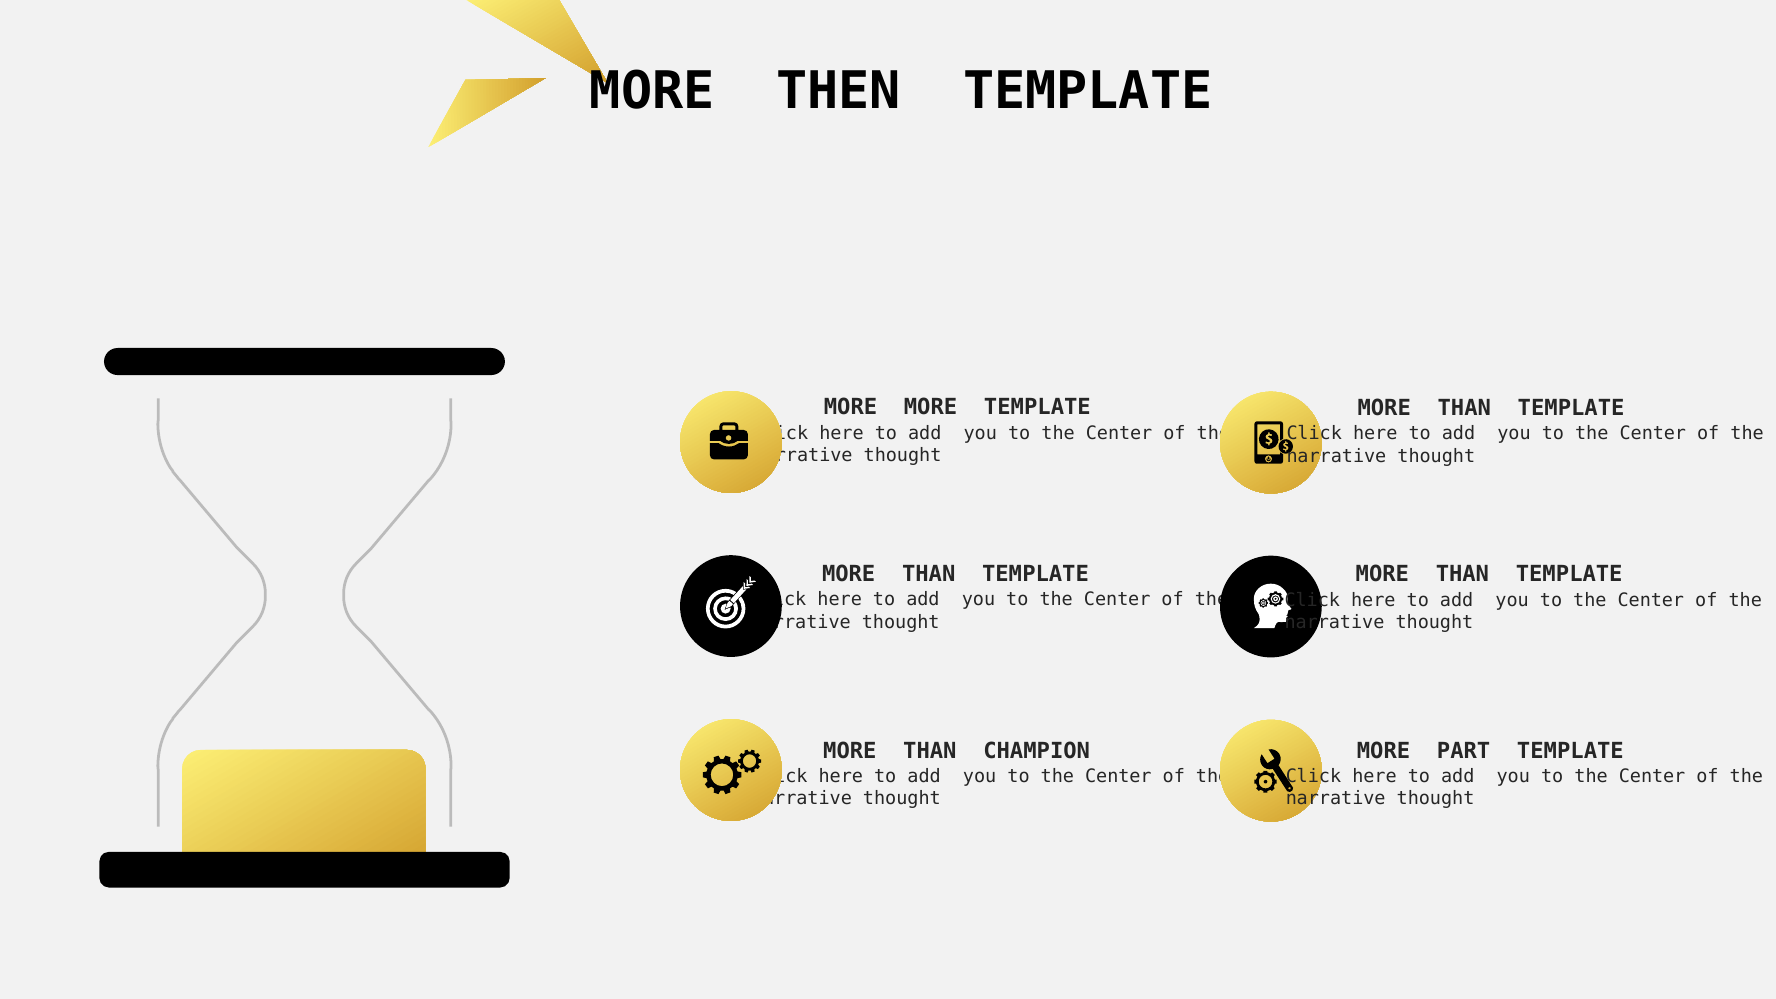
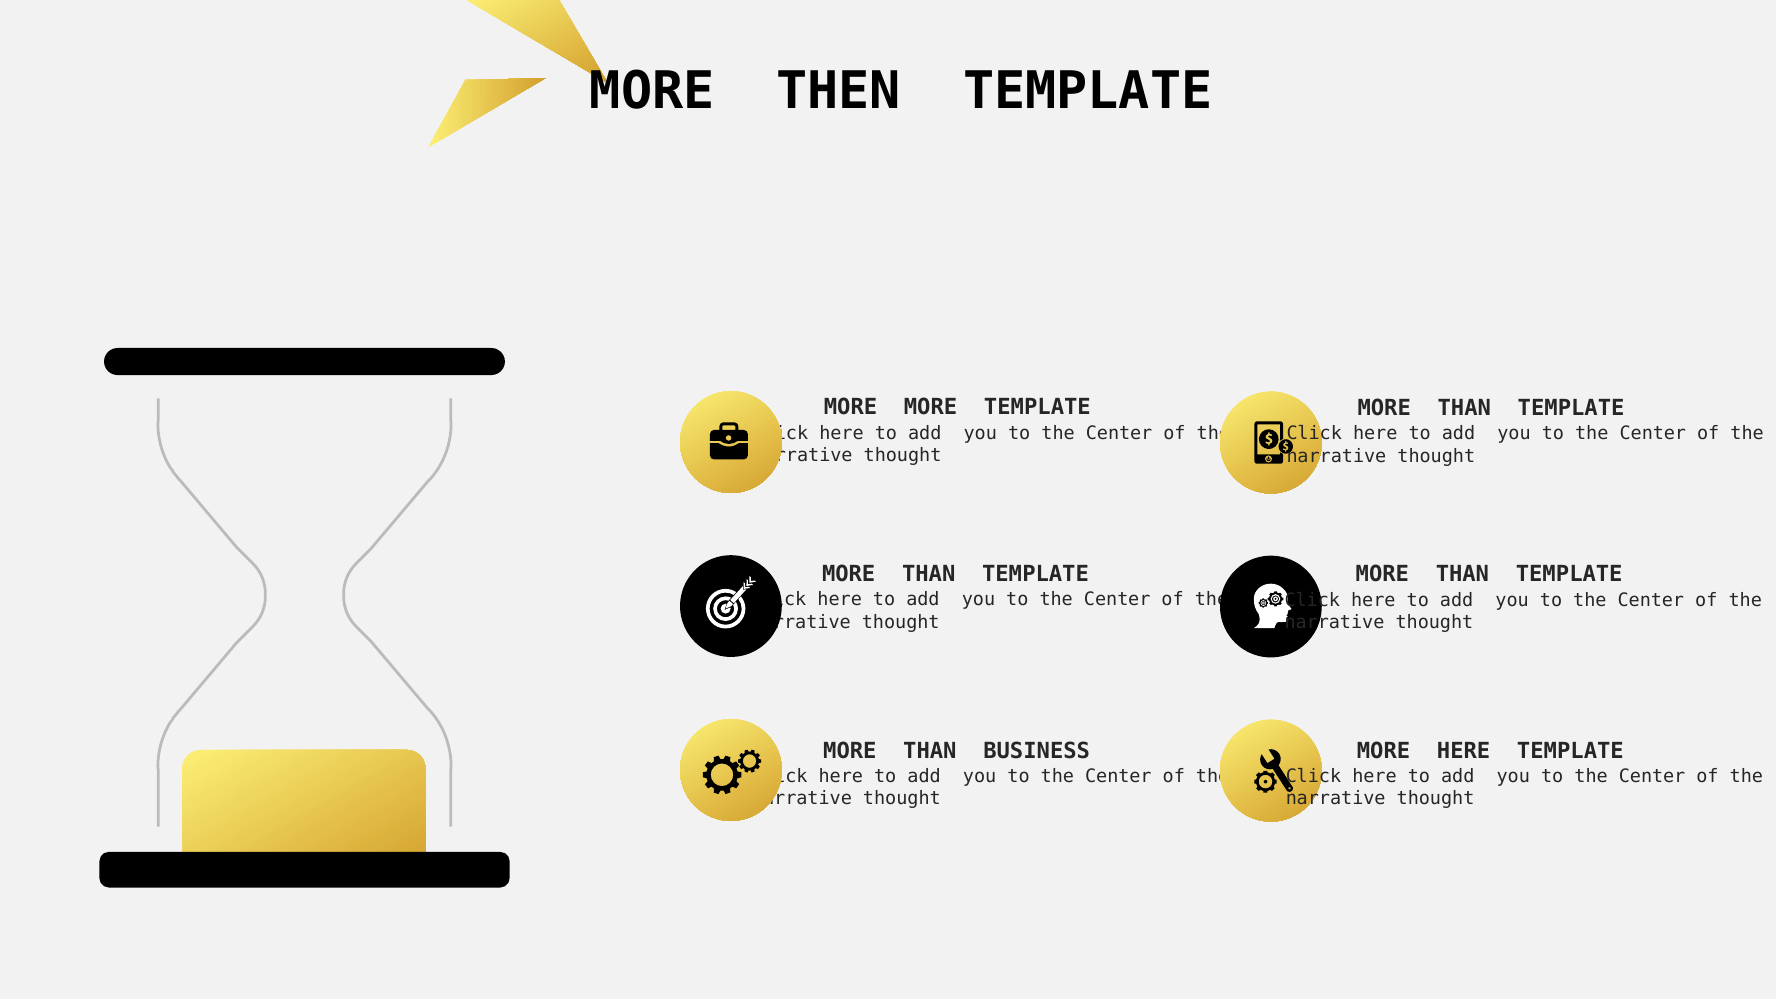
CHAMPION: CHAMPION -> BUSINESS (1037, 751)
MORE PART: PART -> HERE (1464, 751)
